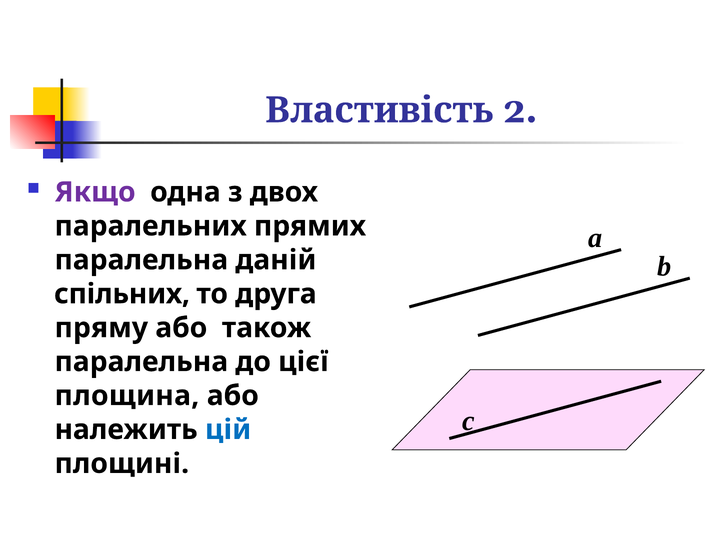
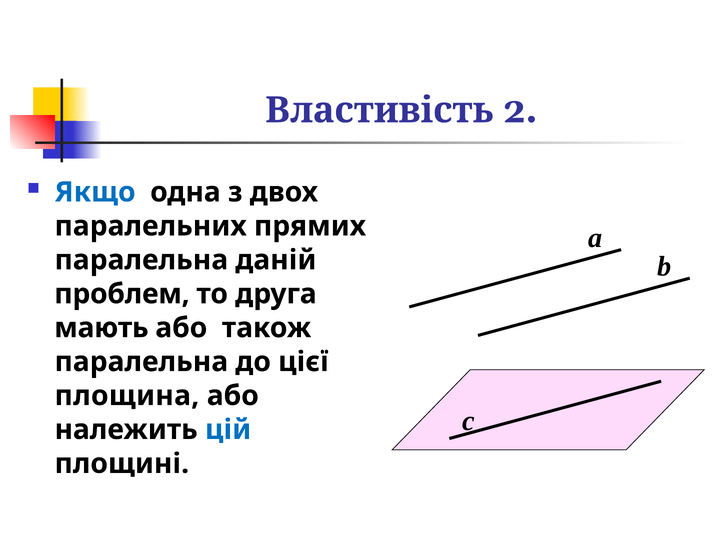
Якщо colour: purple -> blue (95, 192)
спільних: спільних -> проблем (122, 294)
пряму: пряму -> мають (101, 328)
